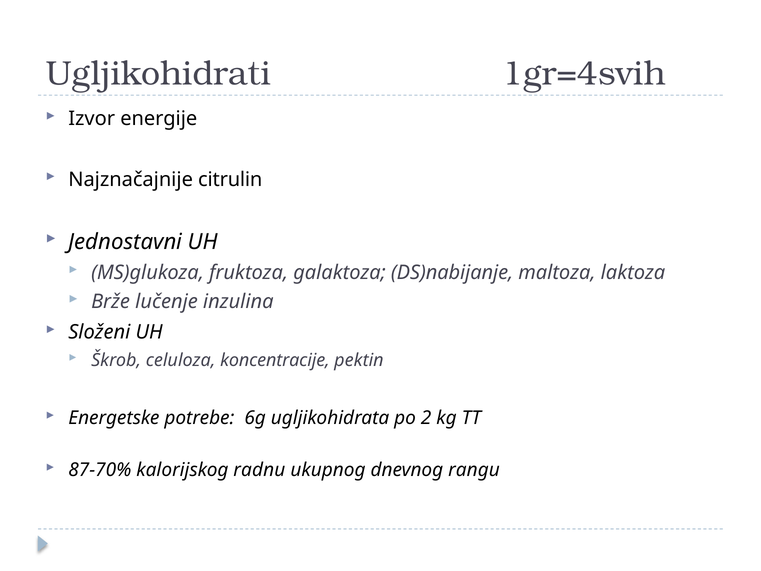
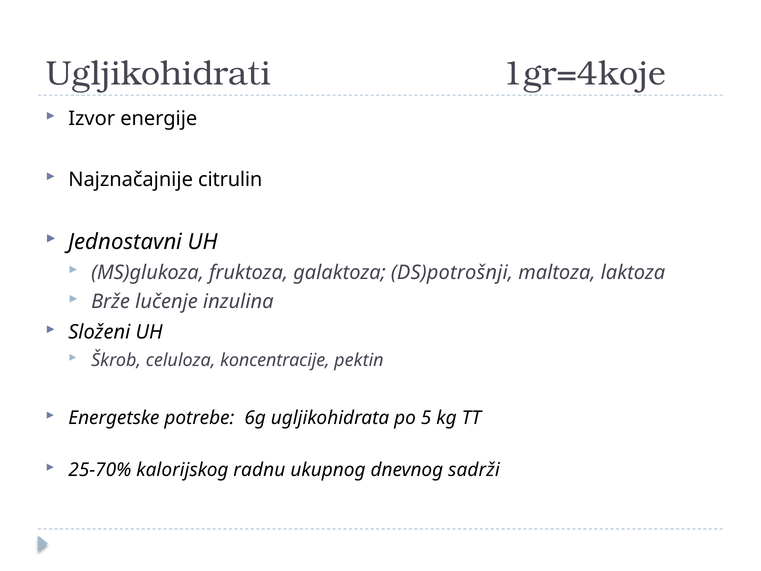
1gr=4svih: 1gr=4svih -> 1gr=4koje (584, 73)
DS)nabijanje: DS)nabijanje -> DS)potrošnji (452, 272)
2: 2 -> 5 (426, 418)
87-70%: 87-70% -> 25-70% (100, 470)
rangu: rangu -> sadrži (474, 470)
